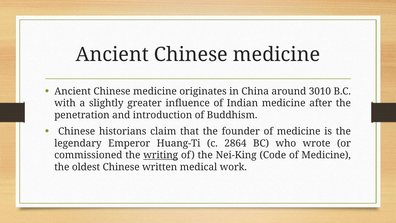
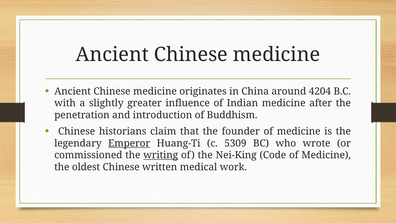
3010: 3010 -> 4204 (320, 91)
Emperor underline: none -> present (129, 143)
2864: 2864 -> 5309 (235, 143)
